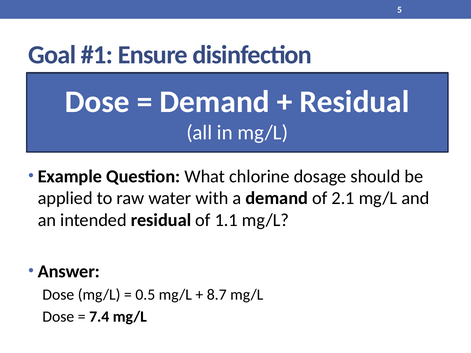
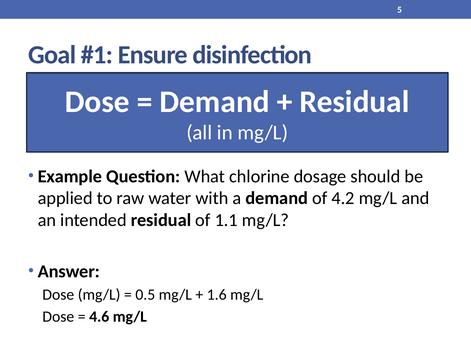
2.1: 2.1 -> 4.2 (343, 198)
8.7: 8.7 -> 1.6 (217, 295)
7.4: 7.4 -> 4.6 (99, 317)
